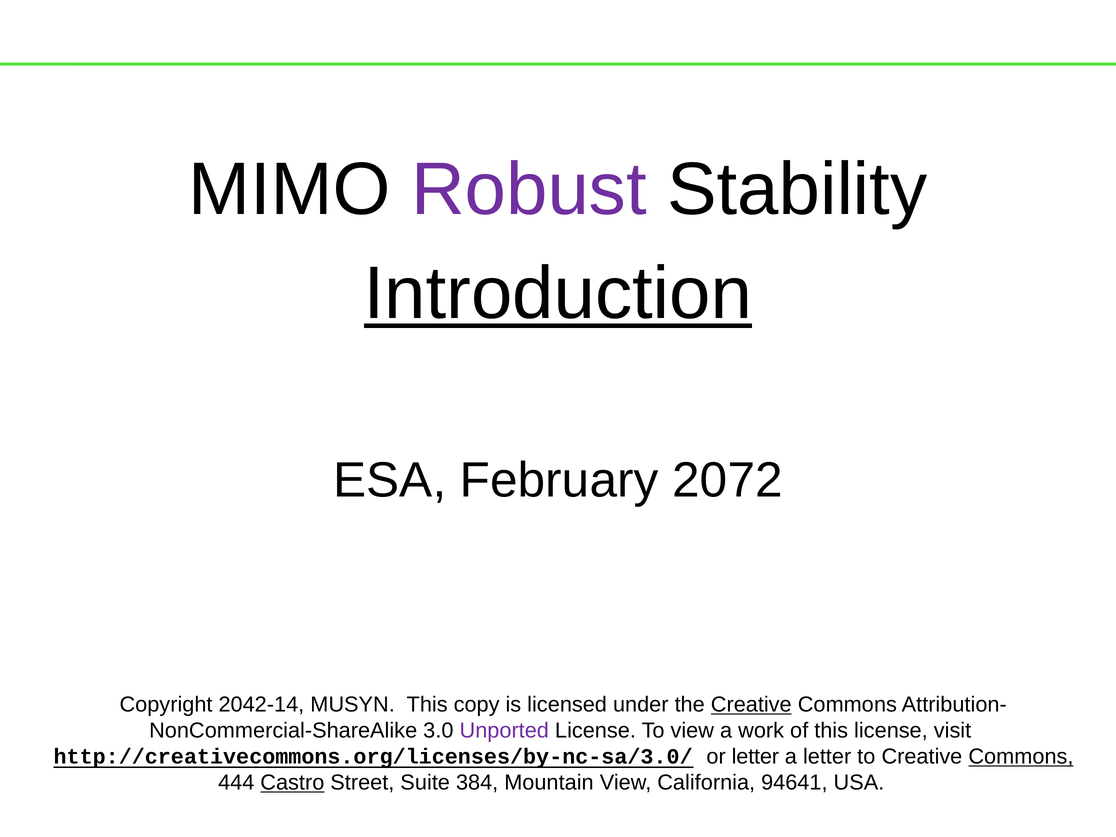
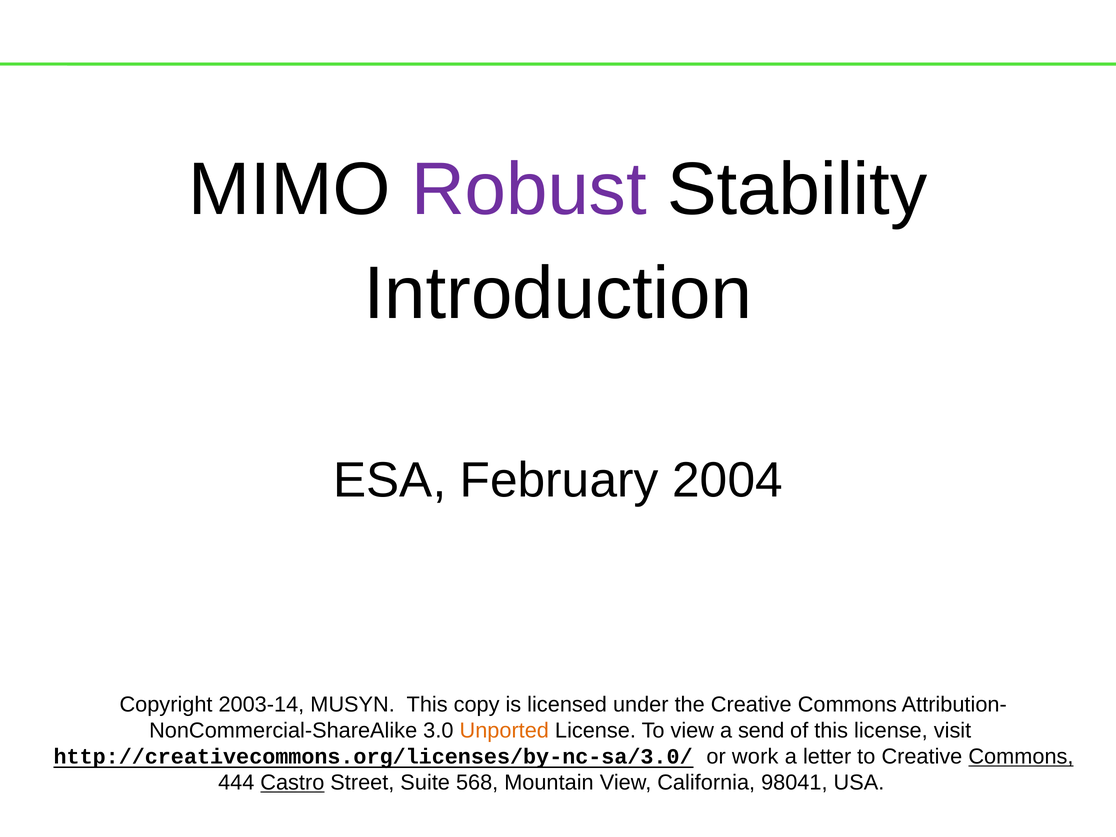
Introduction underline: present -> none (558, 294)
2072: 2072 -> 2004 (728, 481)
2042-14: 2042-14 -> 2003-14 (261, 705)
Creative underline: present -> none (751, 705)
Unported colour: purple -> orange (504, 731)
work: work -> send (761, 731)
or letter: letter -> work (755, 757)
384: 384 -> 568 (477, 783)
94641: 94641 -> 98041 (794, 783)
